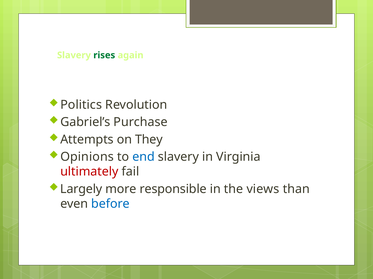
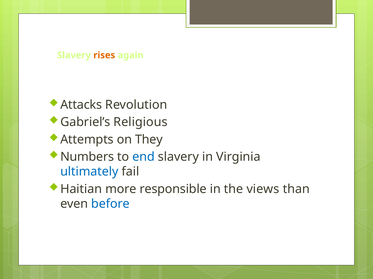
rises colour: green -> orange (104, 55)
Politics: Politics -> Attacks (81, 105)
Purchase: Purchase -> Religious (141, 122)
Opinions: Opinions -> Numbers (87, 157)
ultimately colour: red -> blue (89, 172)
Largely: Largely -> Haitian (81, 190)
